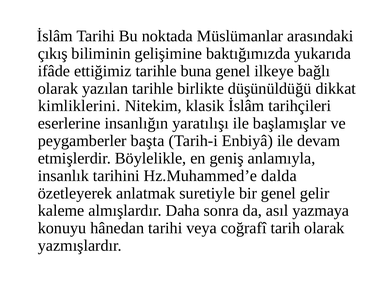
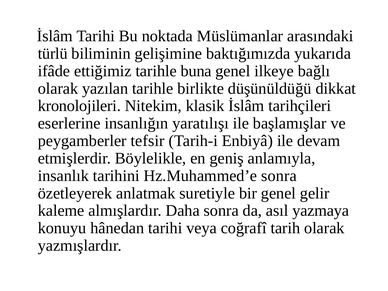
çıkış: çıkış -> türlü (53, 54)
kimliklerini: kimliklerini -> kronolojileri (79, 106)
başta: başta -> tefsir (148, 141)
Hz.Muhammed’e dalda: dalda -> sonra (279, 176)
